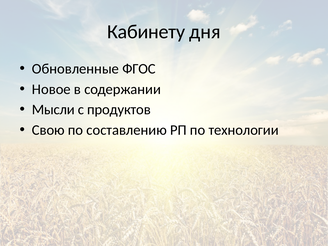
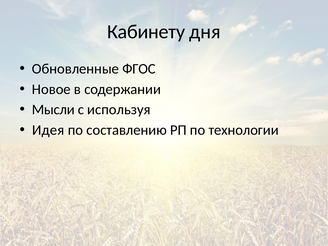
продуктов: продуктов -> используя (119, 110)
Свою: Свою -> Идея (48, 130)
